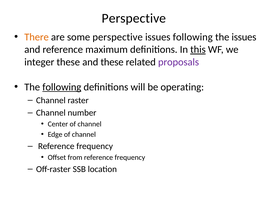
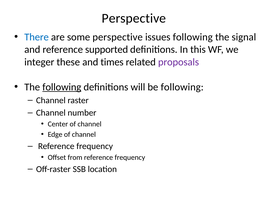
There colour: orange -> blue (37, 37)
the issues: issues -> signal (244, 37)
maximum: maximum -> supported (107, 50)
this underline: present -> none (198, 50)
and these: these -> times (112, 62)
be operating: operating -> following (182, 87)
